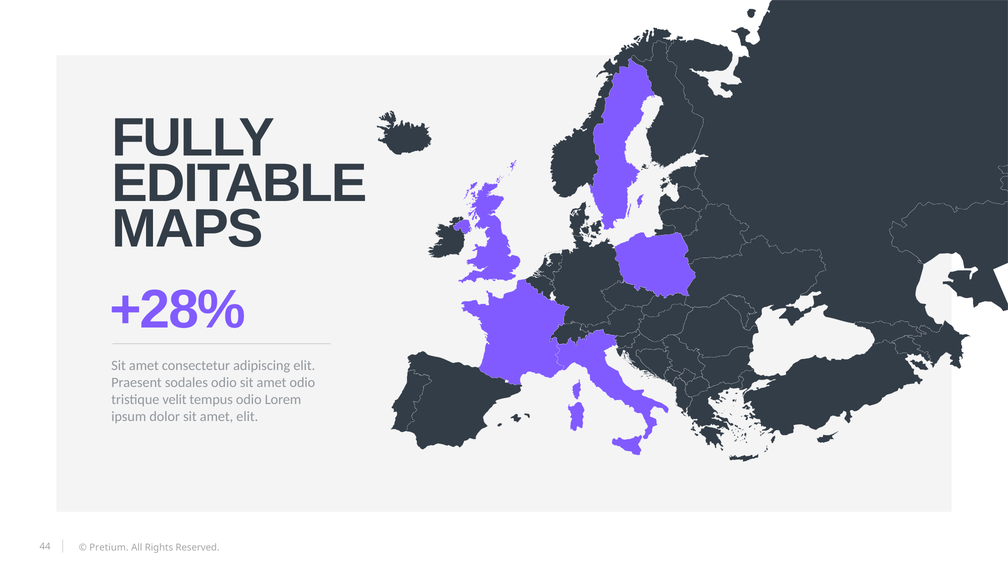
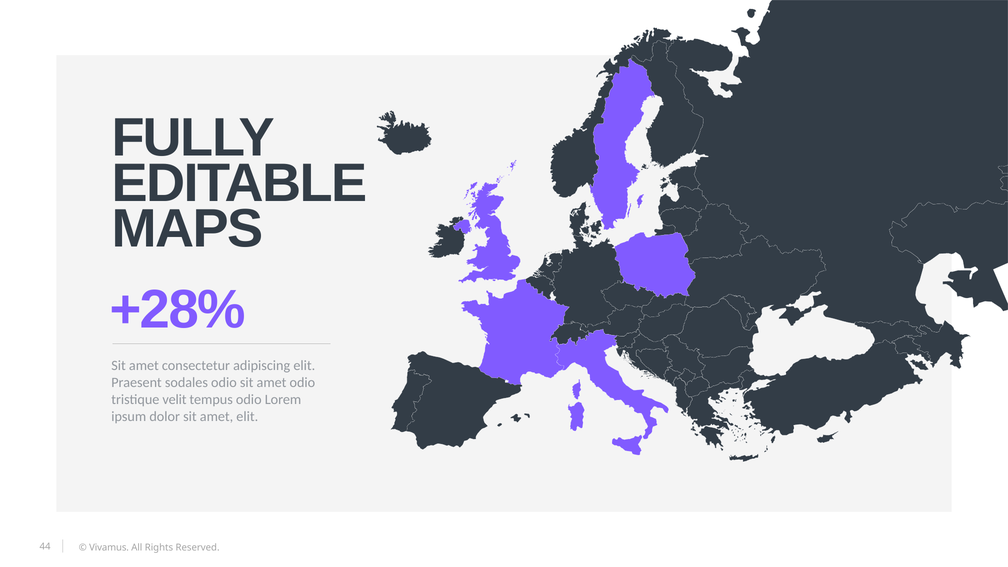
Pretium: Pretium -> Vivamus (109, 548)
